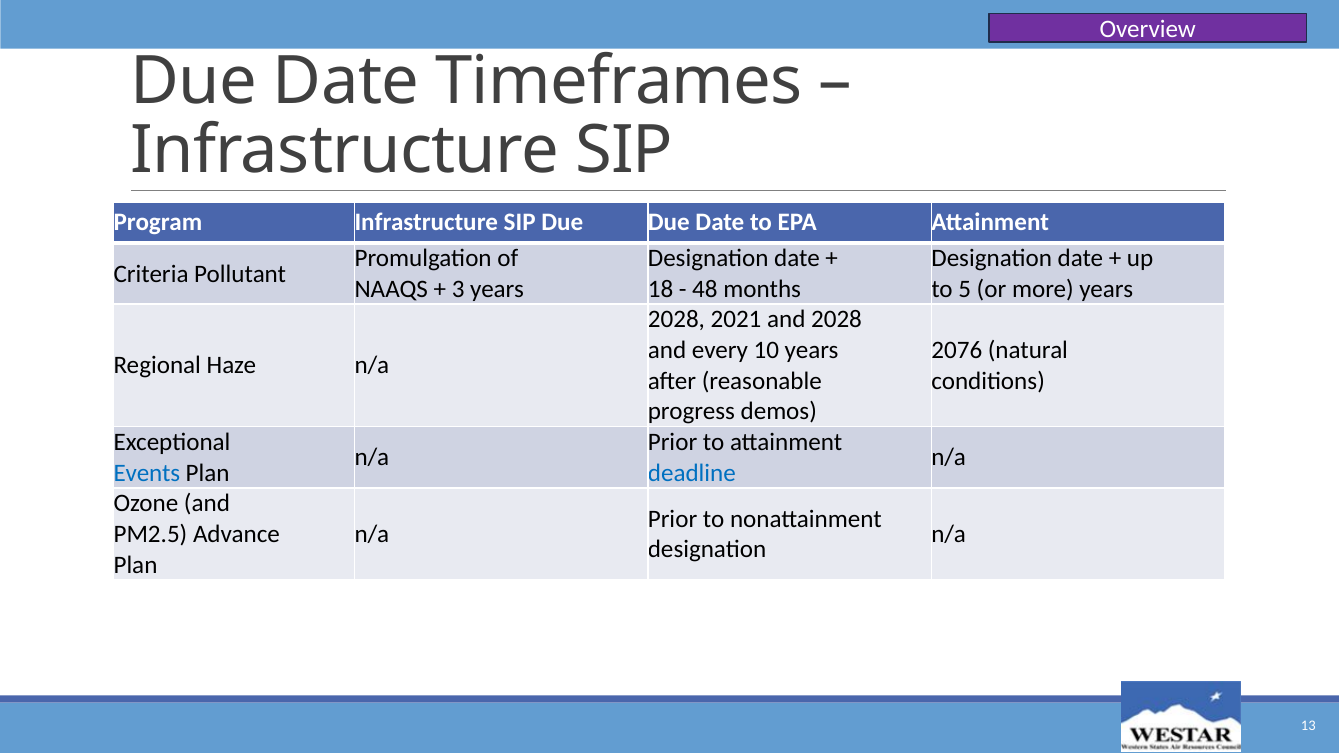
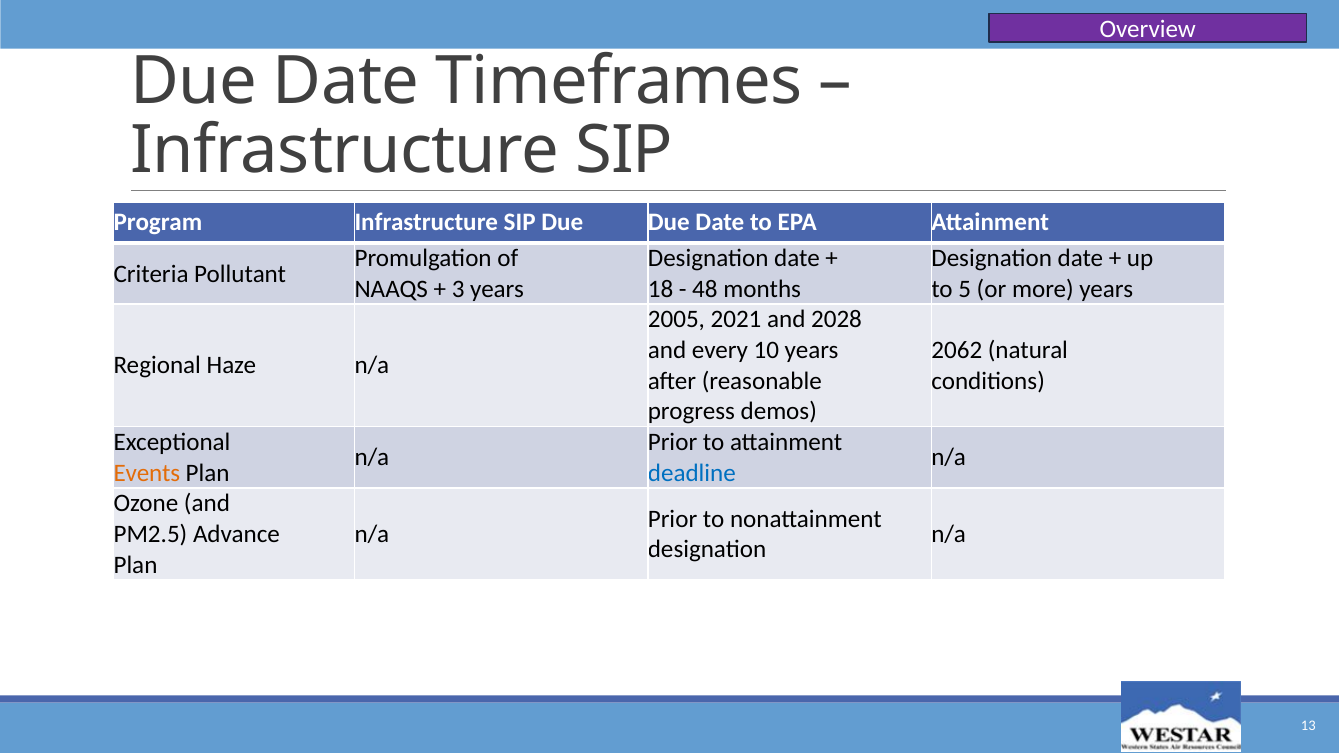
2028: 2028 -> 2005 (676, 320)
2076: 2076 -> 2062 (957, 350)
Events colour: blue -> orange (147, 473)
